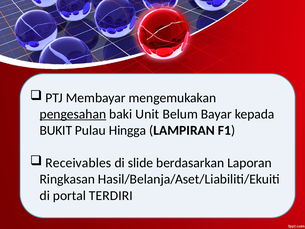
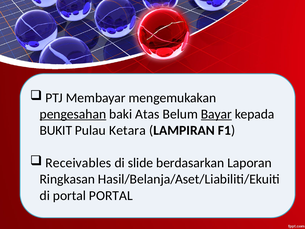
Unit: Unit -> Atas (147, 114)
Bayar underline: none -> present (216, 114)
Hingga: Hingga -> Ketara (127, 130)
portal TERDIRI: TERDIRI -> PORTAL (111, 195)
